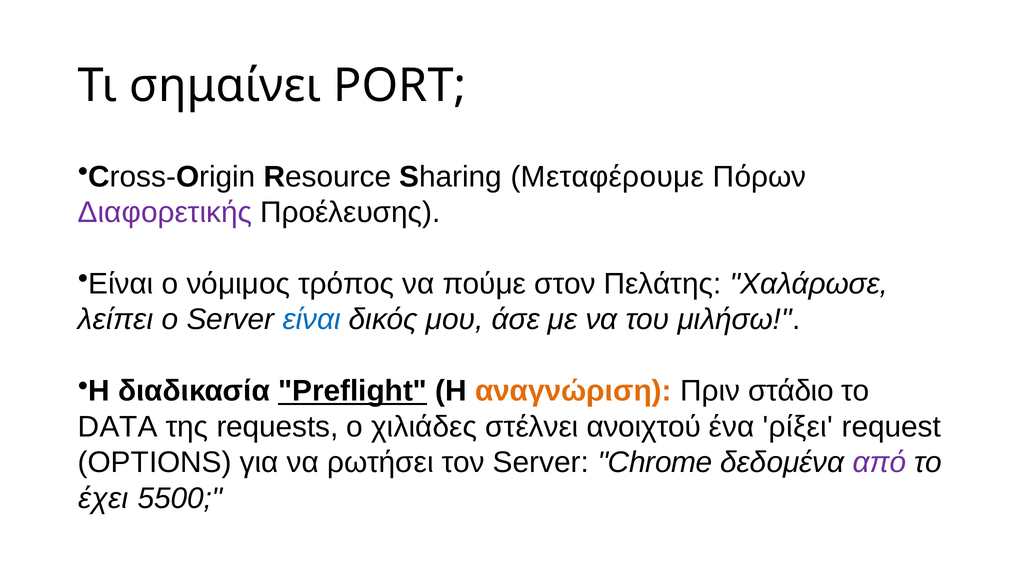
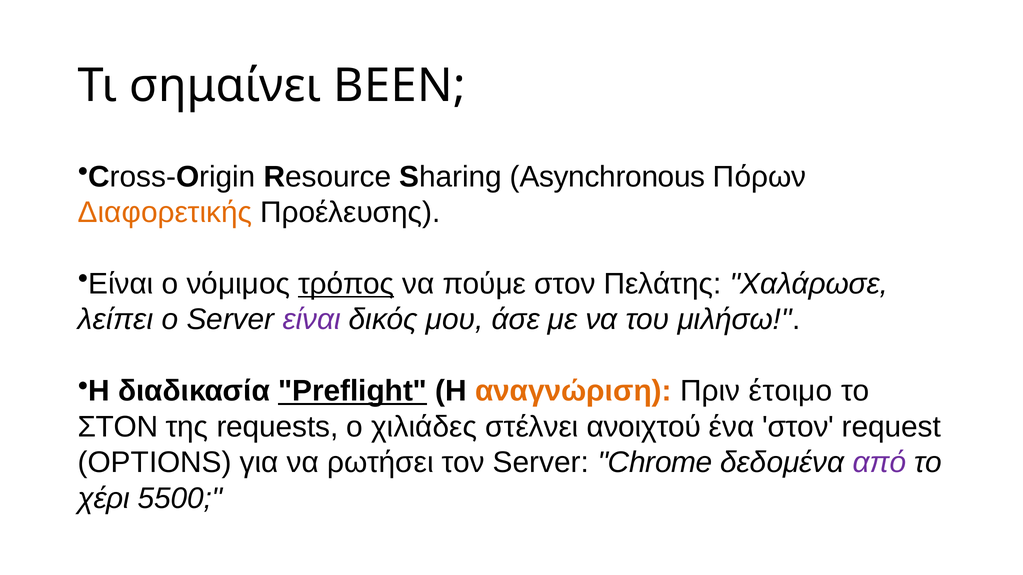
PORT: PORT -> BEEN (400, 86)
Μεταφέρουμε: Μεταφέρουμε -> Asynchronous (608, 177)
Διαφορετικής colour: purple -> orange (165, 213)
τρόπος underline: none -> present (346, 284)
είναι colour: blue -> purple (312, 320)
στάδιο: στάδιο -> έτοιμο (791, 391)
DATA: DATA -> ΣΤΟΝ (118, 427)
ένα ρίξει: ρίξει -> στον (798, 427)
έχει: έχει -> χέρι (104, 499)
